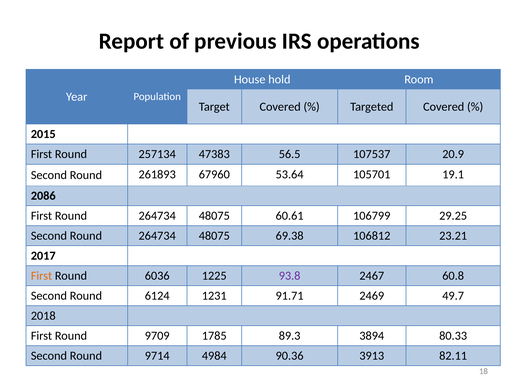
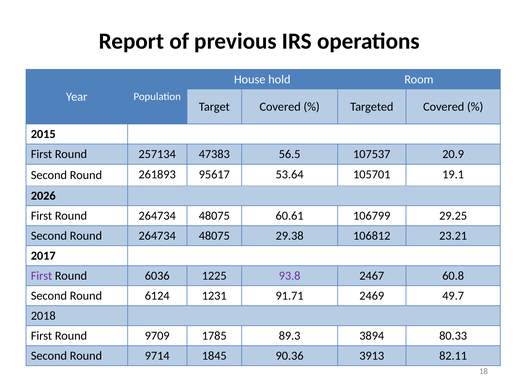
67960: 67960 -> 95617 (214, 174)
2086: 2086 -> 2026 (43, 196)
69.38: 69.38 -> 29.38 (290, 236)
First colour: orange -> purple (41, 276)
4984: 4984 -> 1845 (214, 356)
